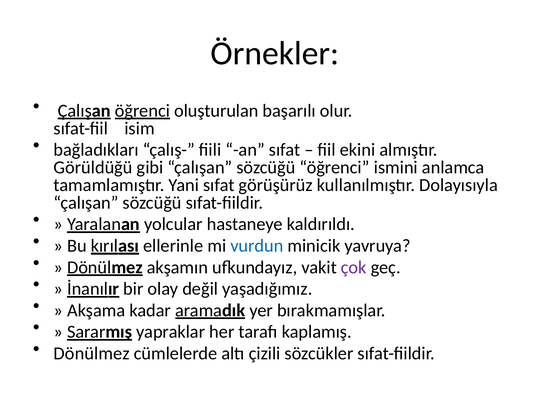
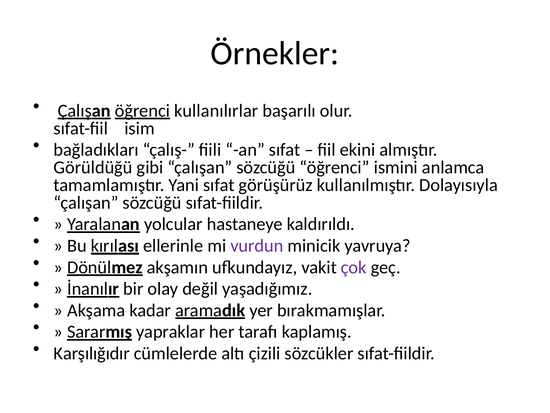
oluşturulan: oluşturulan -> kullanılırlar (216, 111)
vurdun colour: blue -> purple (257, 245)
Dönülmez: Dönülmez -> Karşılığıdır (92, 353)
